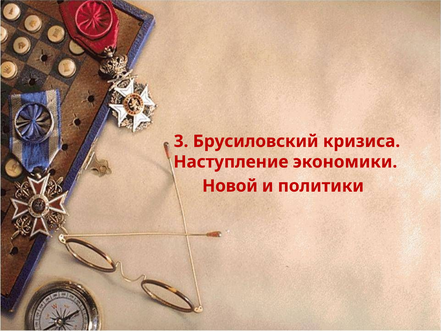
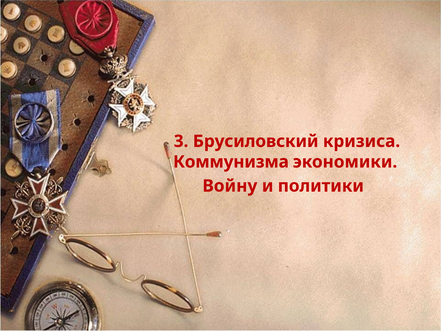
Наступление: Наступление -> Коммунизма (231, 162)
Новой: Новой -> Войну (230, 186)
